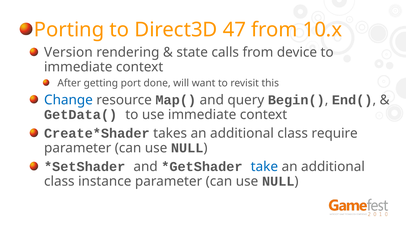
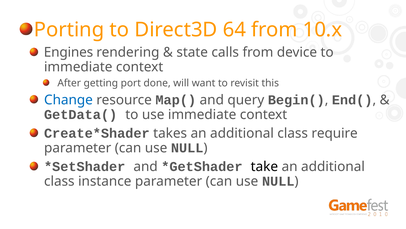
47: 47 -> 64 (234, 30)
Version: Version -> Engines (69, 52)
take colour: blue -> black (264, 166)
